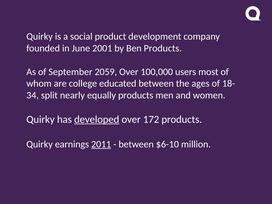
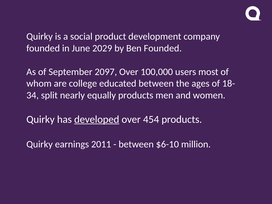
2001: 2001 -> 2029 (102, 48)
Ben Products: Products -> Founded (163, 48)
2059: 2059 -> 2097 (106, 72)
172: 172 -> 454 (151, 119)
2011 underline: present -> none (101, 144)
